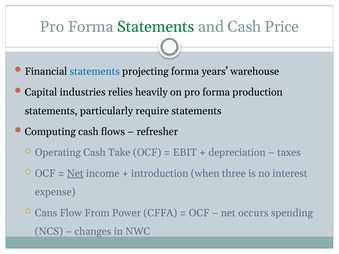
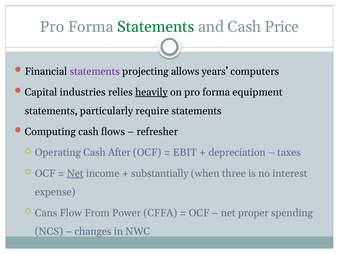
statements colour: blue -> purple (95, 71)
projecting forma: forma -> allows (185, 71)
warehouse: warehouse -> computers (255, 71)
heavily underline: none -> present (151, 92)
production: production -> equipment (257, 92)
Take: Take -> After (119, 153)
introduction: introduction -> substantially (160, 174)
occurs: occurs -> proper (253, 213)
